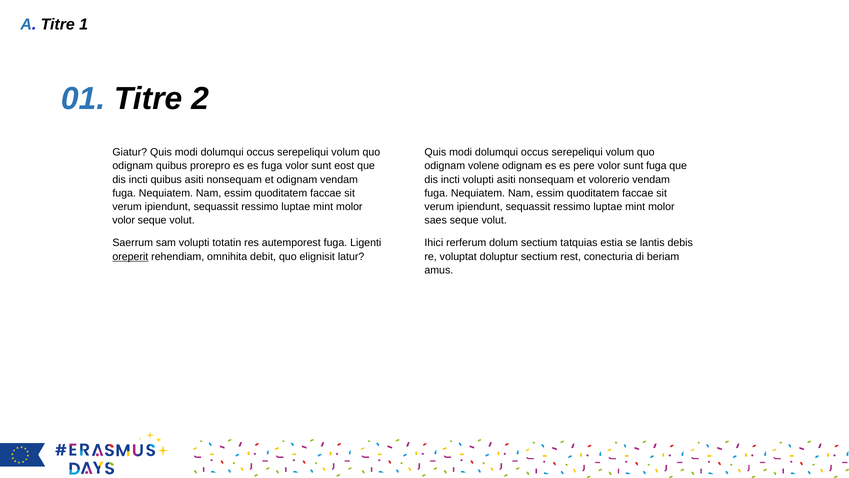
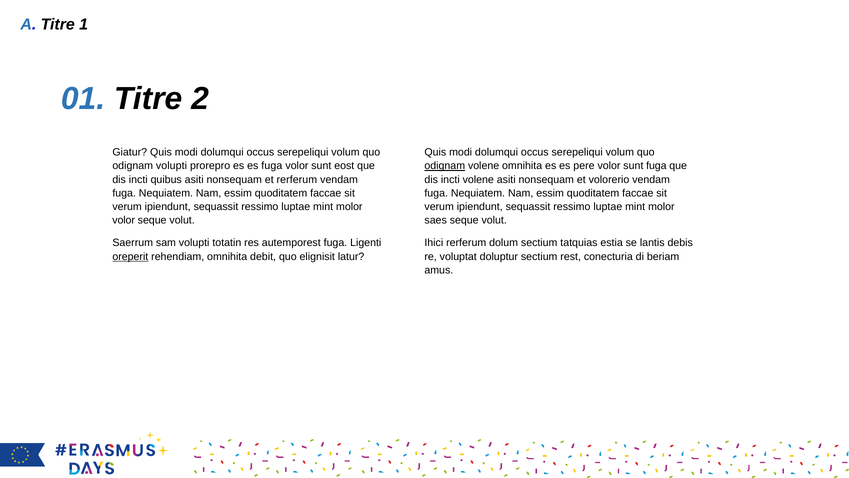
odignam quibus: quibus -> volupti (172, 166)
odignam underline: none -> present (445, 166)
volene odignam: odignam -> omnihita (522, 166)
et odignam: odignam -> rerferum (297, 179)
incti volupti: volupti -> volene (478, 179)
